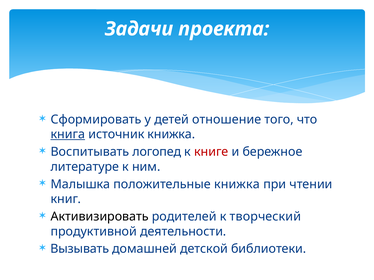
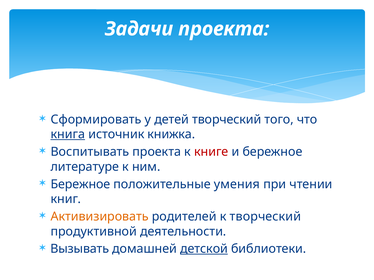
детей отношение: отношение -> творческий (227, 120)
Воспитывать логопед: логопед -> проекта (157, 152)
Малышка: Малышка -> Бережное (80, 184)
положительные книжка: книжка -> умения (237, 184)
Активизировать colour: black -> orange (100, 217)
детской underline: none -> present (204, 249)
